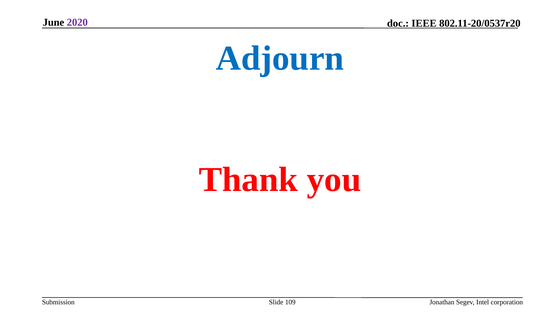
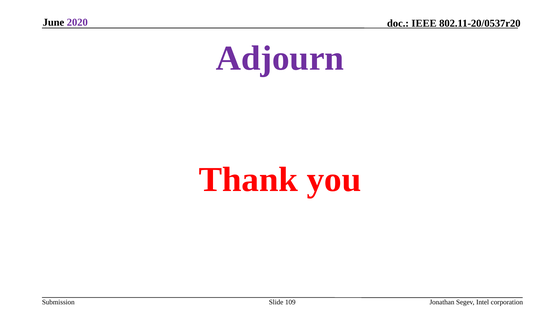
Adjourn colour: blue -> purple (280, 58)
